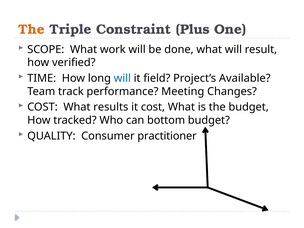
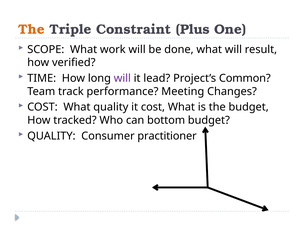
will colour: blue -> purple (122, 78)
field: field -> lead (157, 78)
Available: Available -> Common (245, 78)
What results: results -> quality (111, 107)
